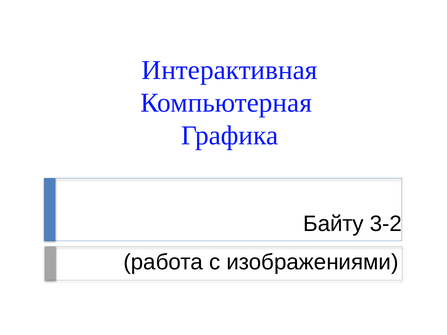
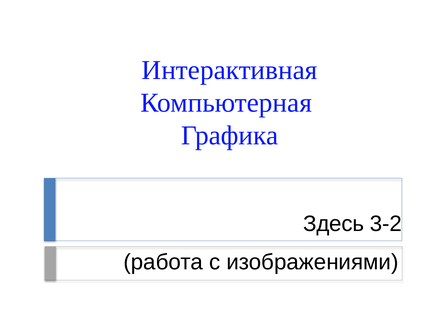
Байту: Байту -> Здесь (334, 224)
